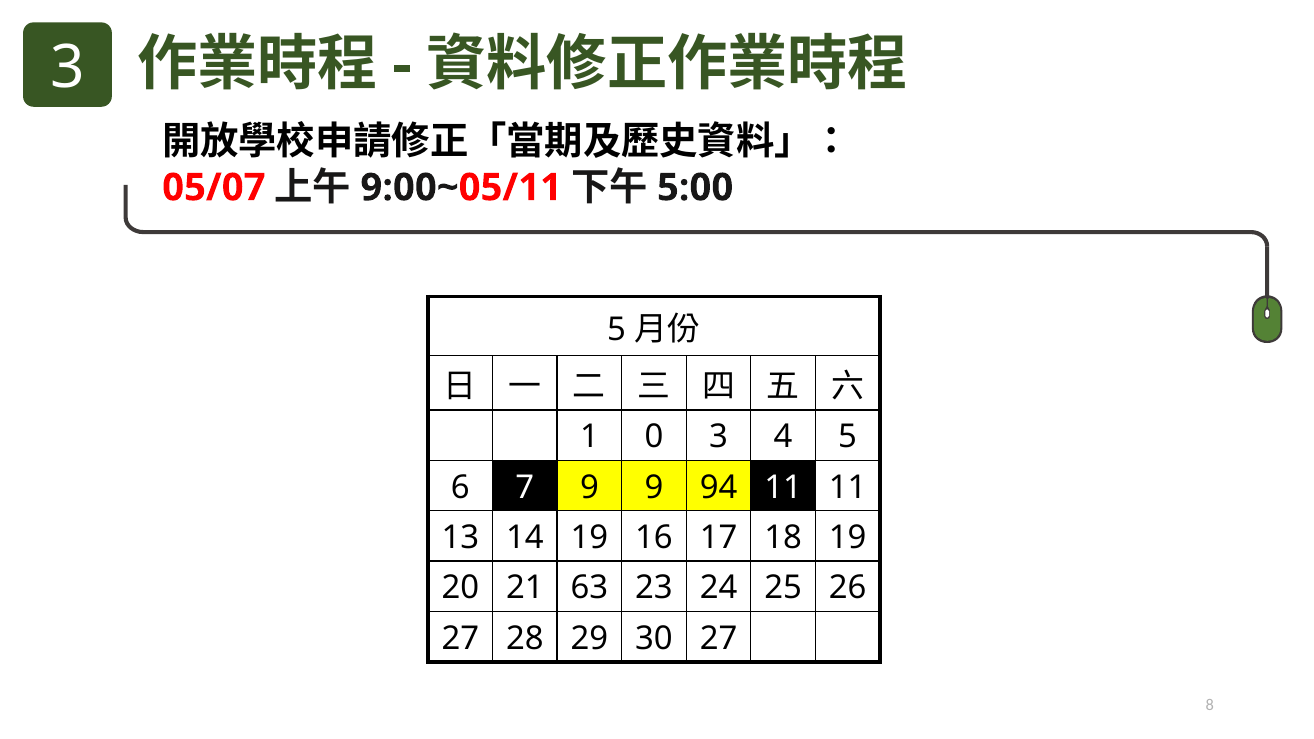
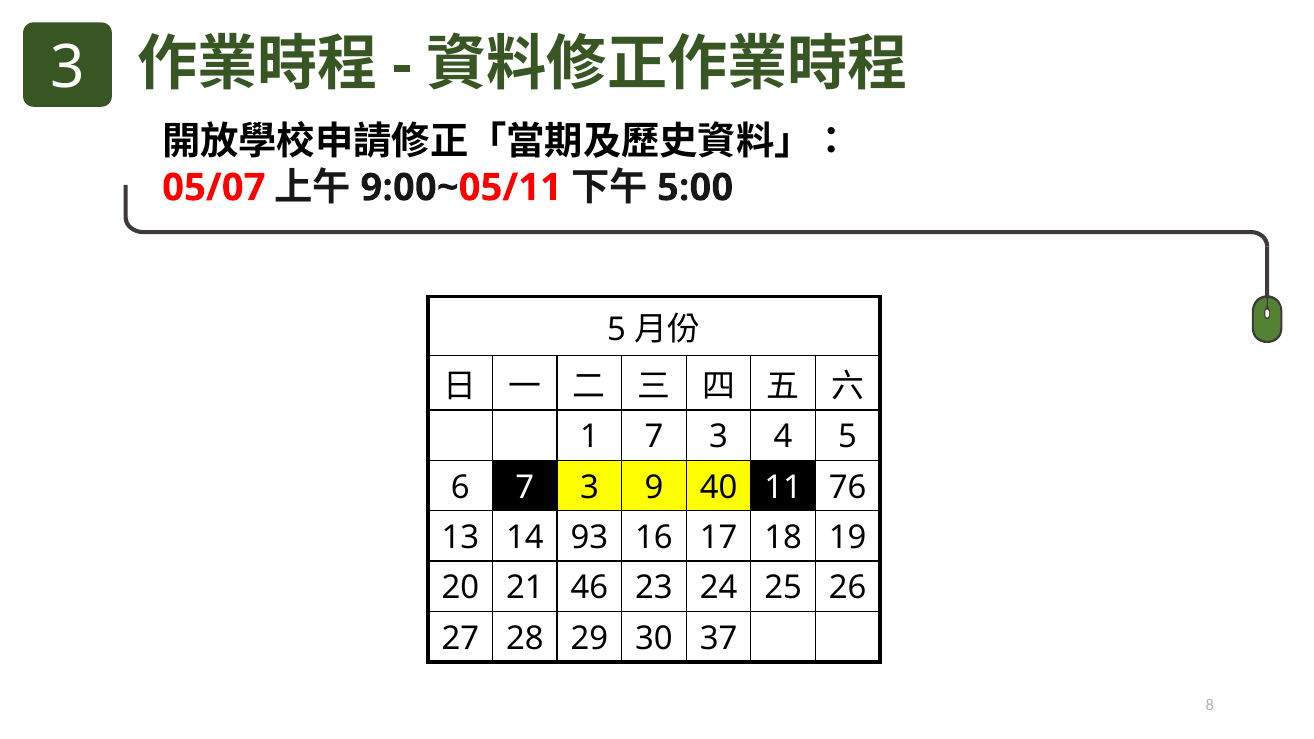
1 0: 0 -> 7 (654, 437)
6 7 9: 9 -> 3 (589, 487)
94: 94 -> 40 (719, 487)
11 11: 11 -> 76 (848, 487)
14 19: 19 -> 93 (589, 538)
63: 63 -> 46 (589, 588)
30 27: 27 -> 37 (719, 638)
